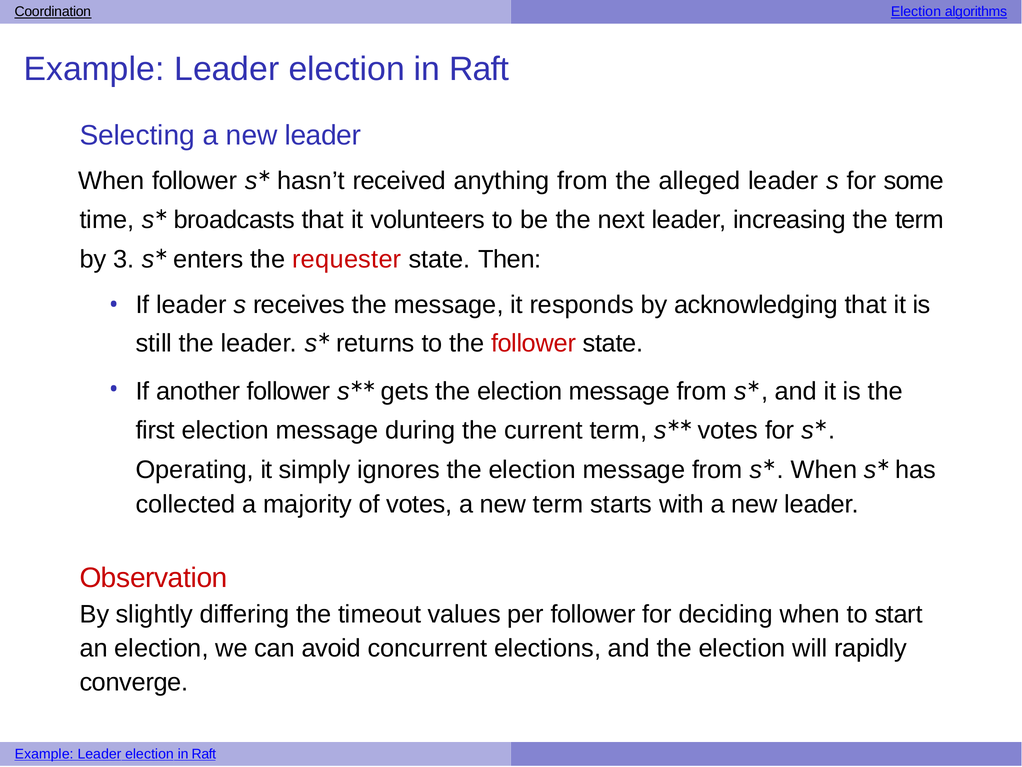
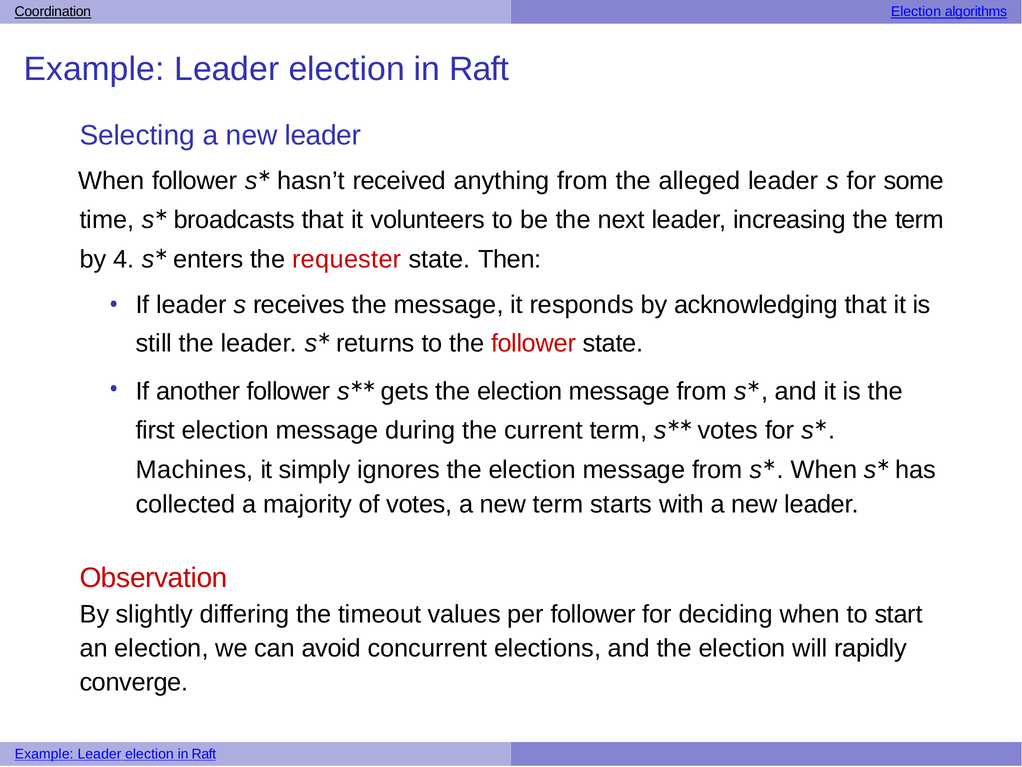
3: 3 -> 4 (124, 259)
Operating: Operating -> Machines (195, 470)
